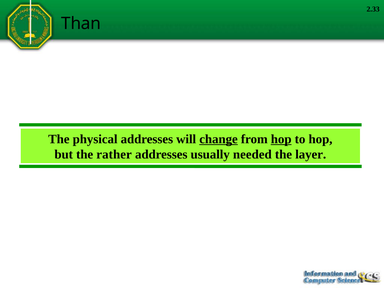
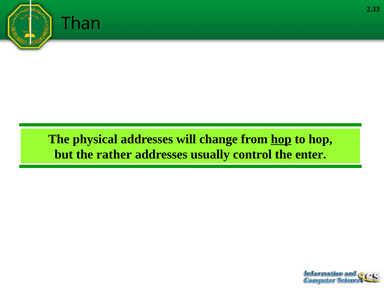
change underline: present -> none (219, 139)
needed: needed -> control (252, 154)
layer: layer -> enter (311, 154)
